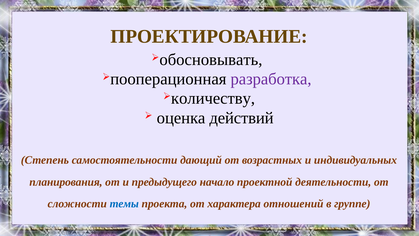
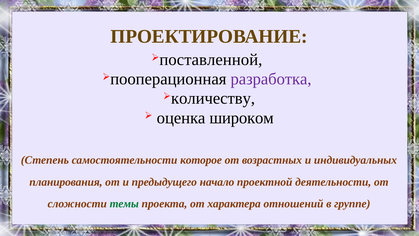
обосновывать: обосновывать -> поставленной (211, 60)
действий: действий -> широком (242, 118)
дающий: дающий -> которое (201, 160)
темы colour: blue -> green (124, 204)
